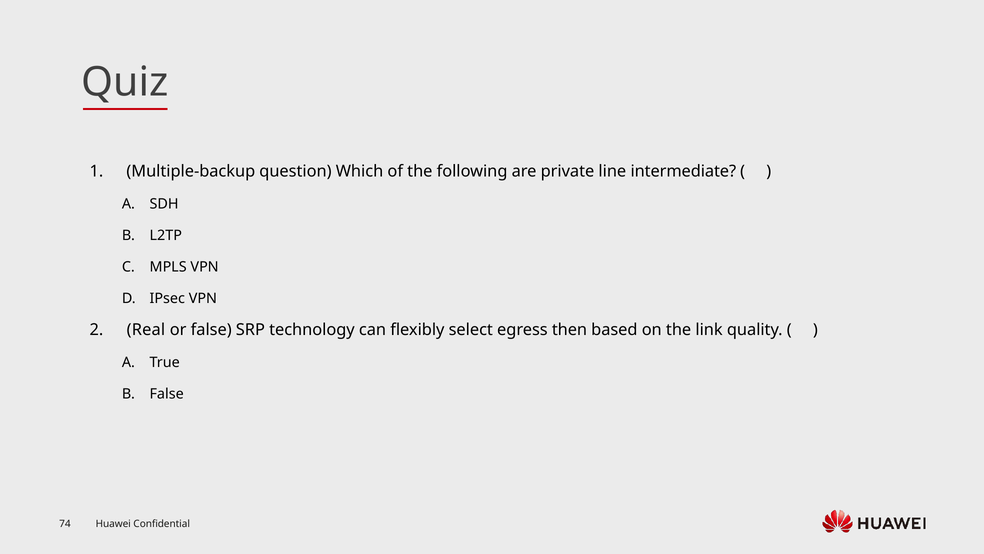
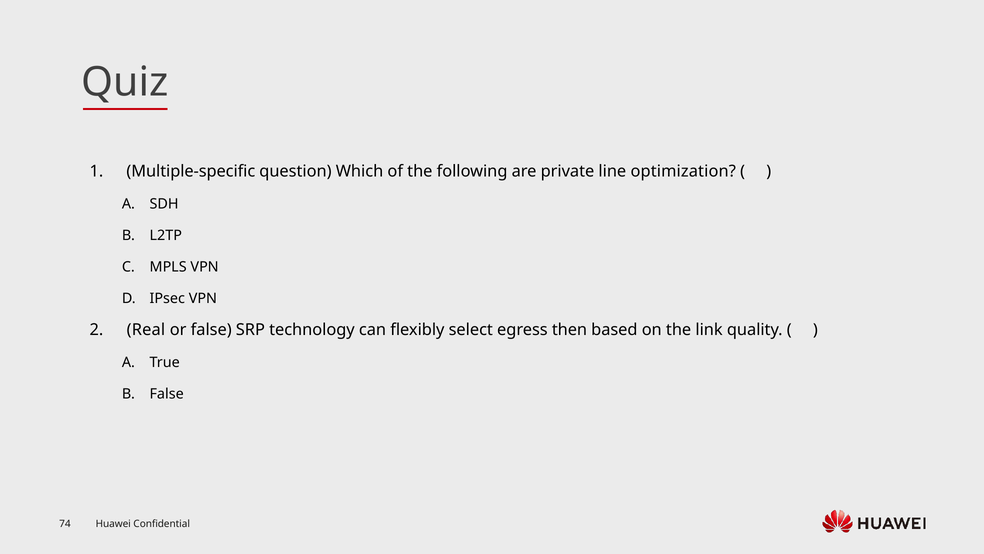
Multiple-backup: Multiple-backup -> Multiple-specific (191, 171)
intermediate: intermediate -> optimization (683, 171)
